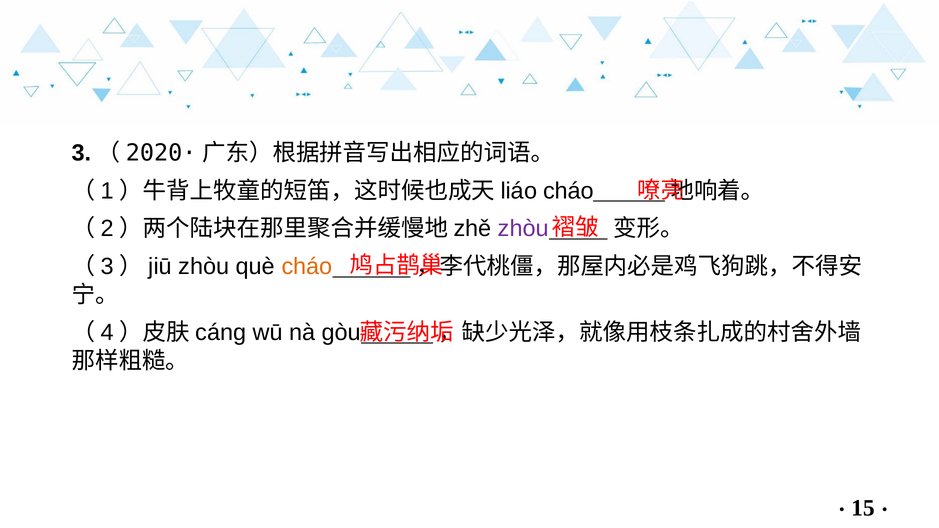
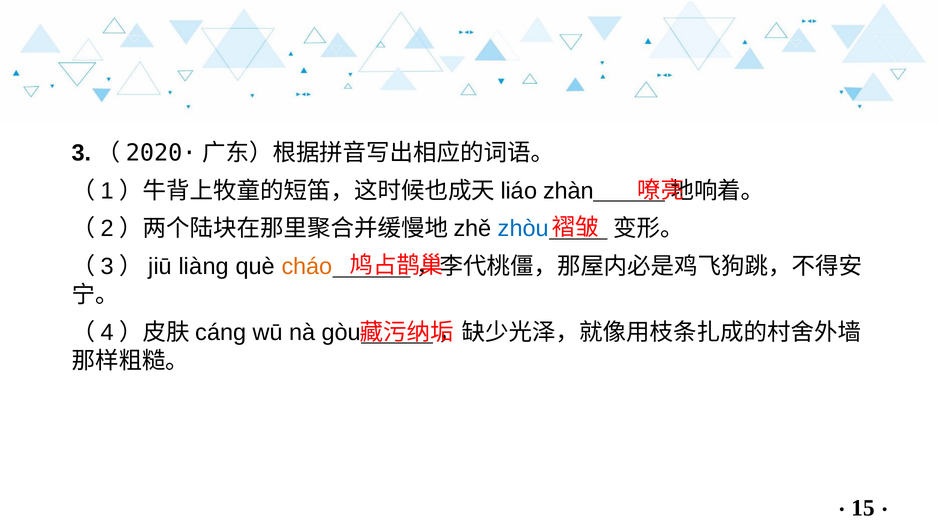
cháo: cháo -> zhàn (568, 191)
zhòu colour: purple -> blue (523, 229)
（3）jiū zhòu: zhòu -> liàng (204, 267)
